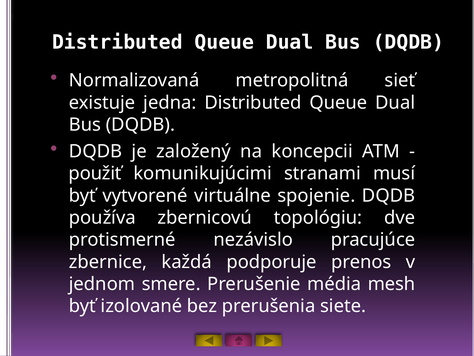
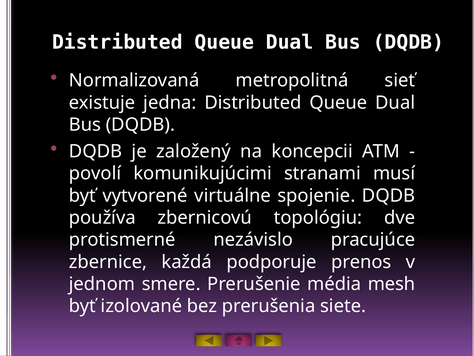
použiť: použiť -> povolí (95, 173)
